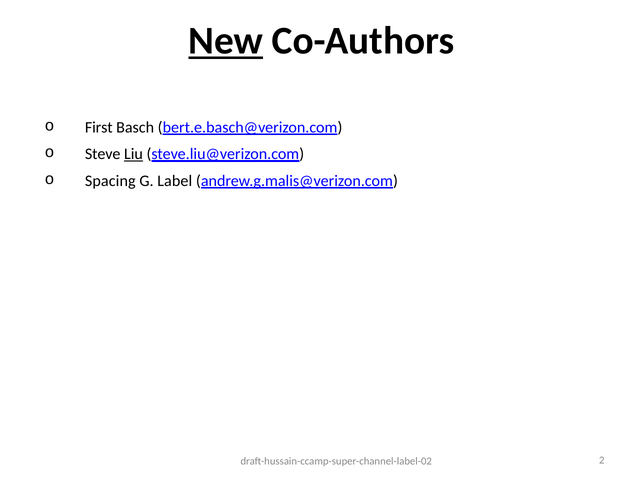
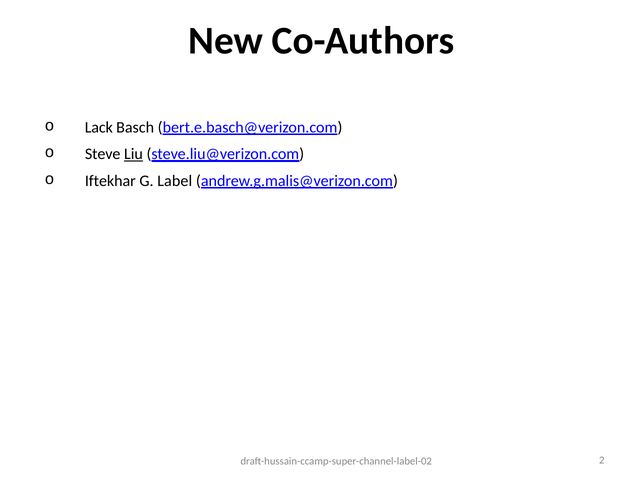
New underline: present -> none (226, 41)
First: First -> Lack (99, 127)
Spacing: Spacing -> Iftekhar (110, 181)
